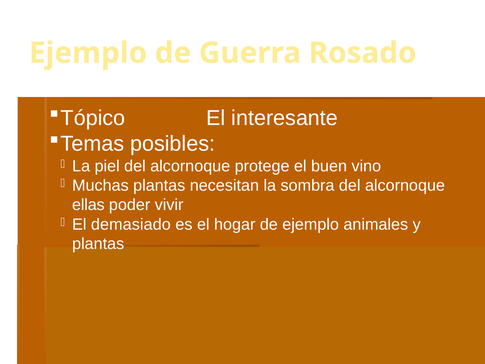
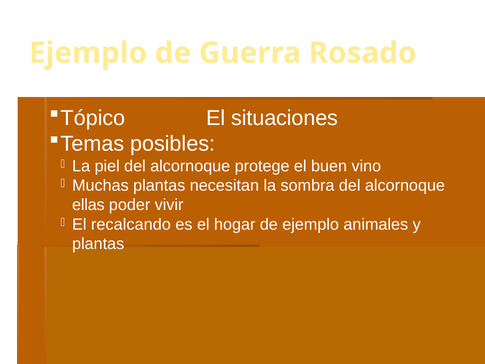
interesante: interesante -> situaciones (285, 118)
demasiado: demasiado -> recalcando (131, 224)
